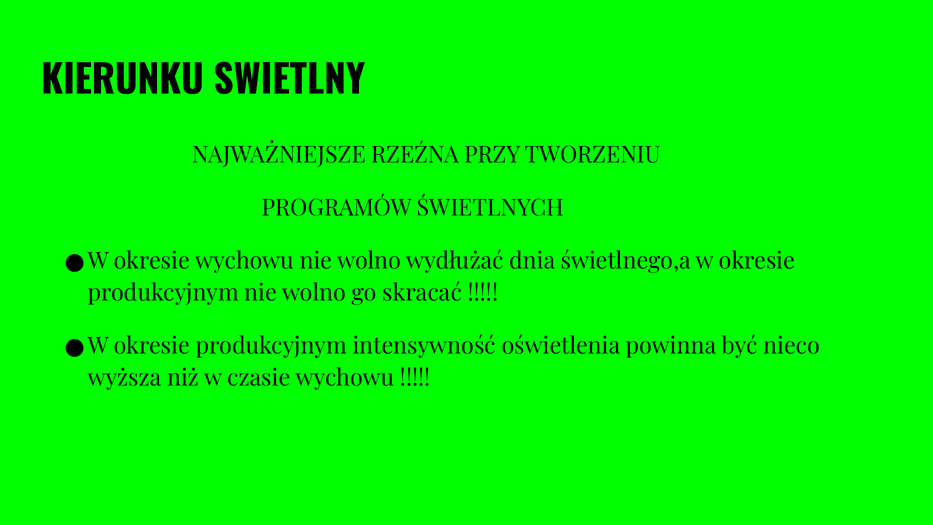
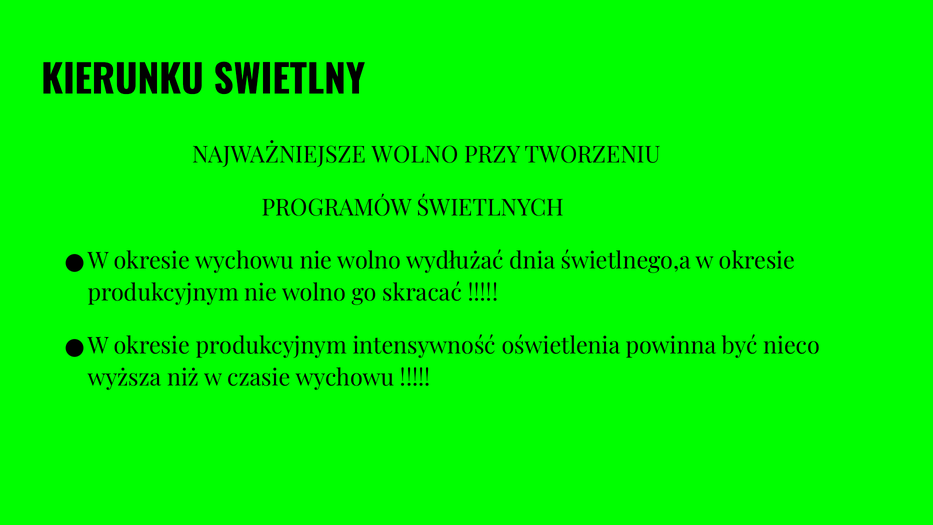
NAJWAŻNIEJSZE RZEŹNA: RZEŹNA -> WOLNO (415, 155)
